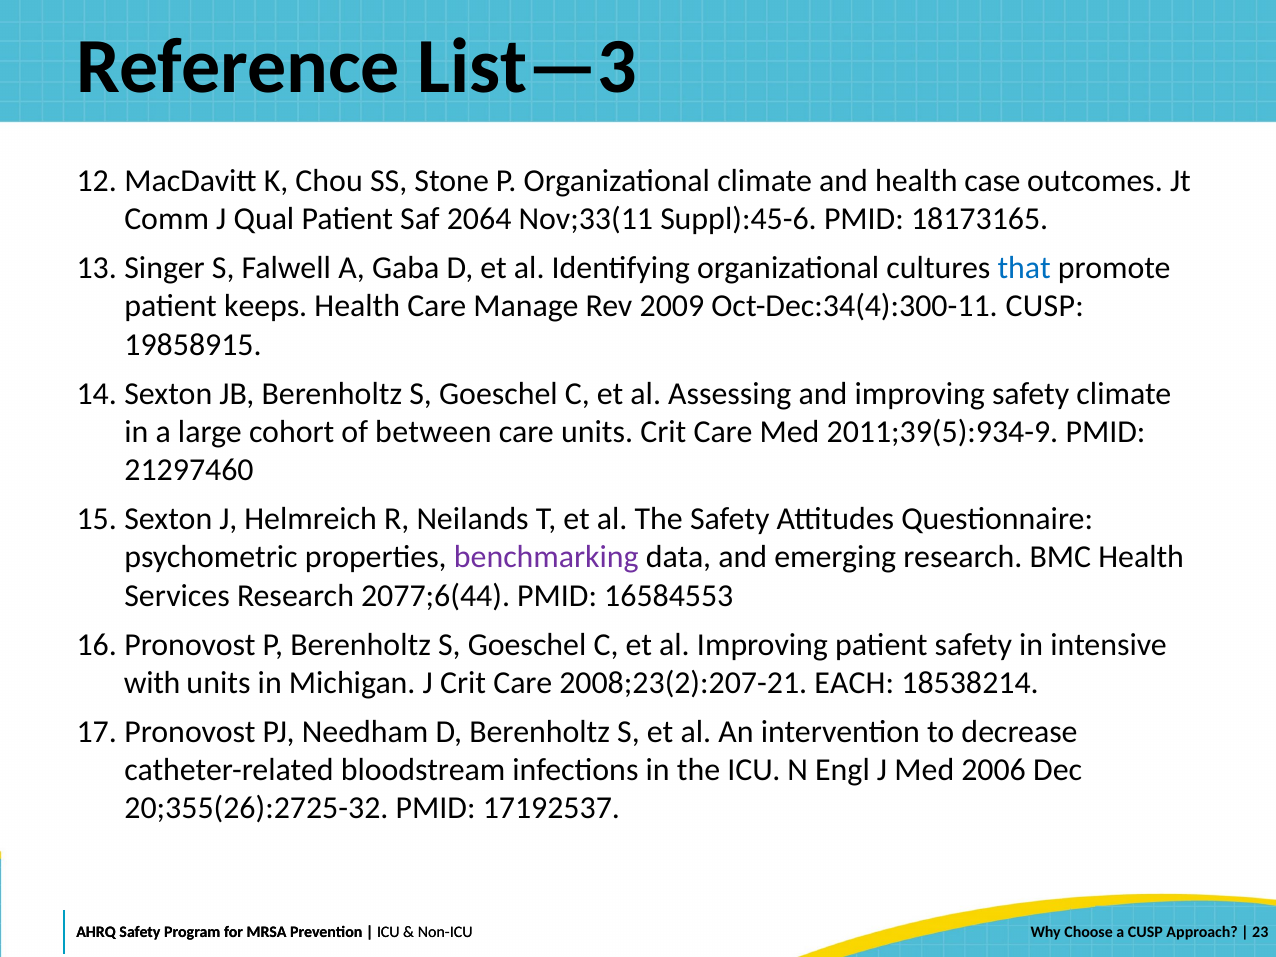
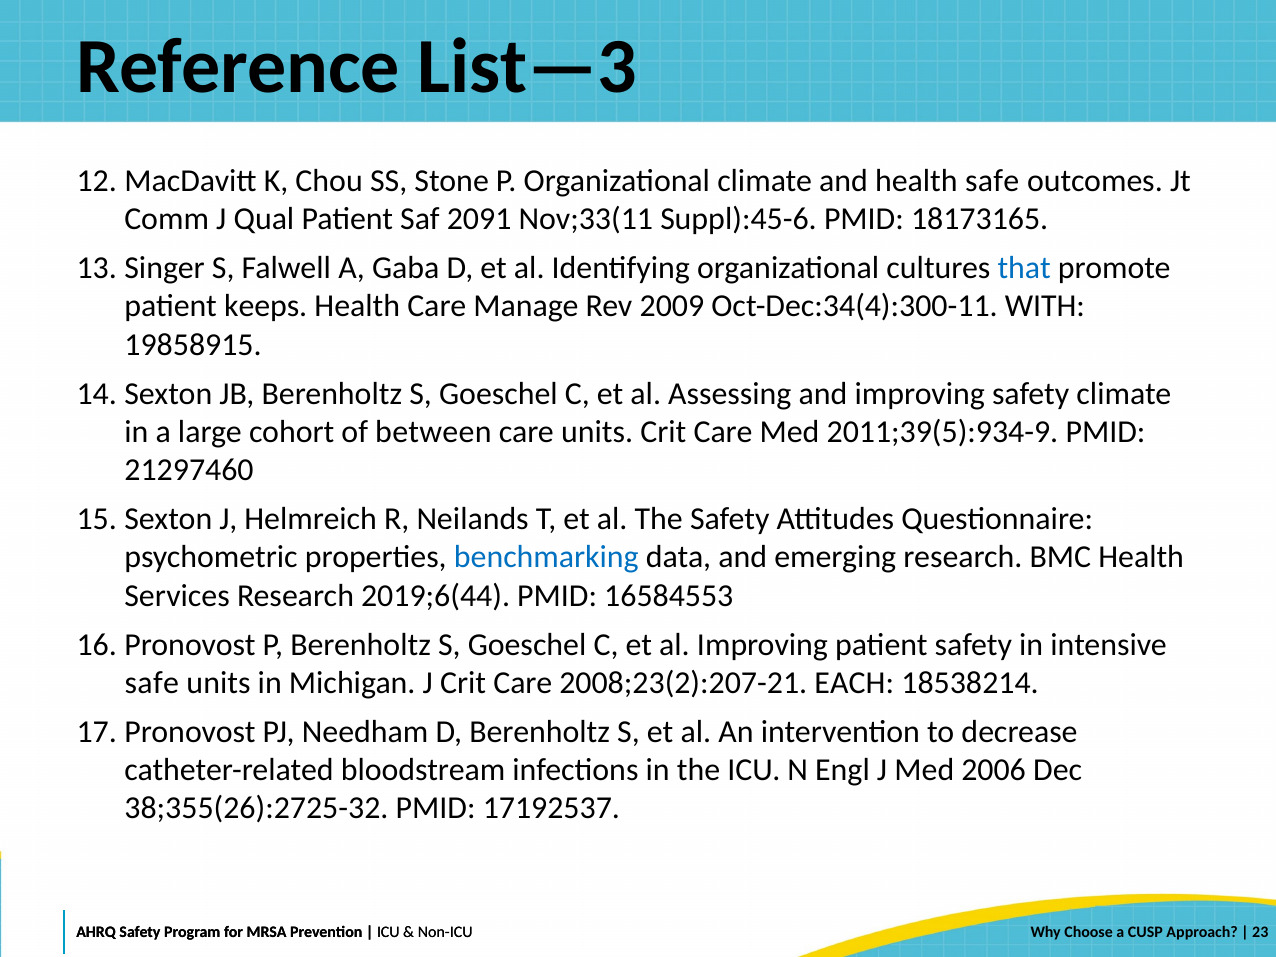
health case: case -> safe (992, 181)
2064: 2064 -> 2091 (479, 219)
Oct-Dec:34(4):300-11 CUSP: CUSP -> WITH (1045, 306)
benchmarking colour: purple -> blue (546, 557)
2077;6(44: 2077;6(44 -> 2019;6(44 (436, 596)
with: with -> safe (152, 683)
20;355(26):2725-32: 20;355(26):2725-32 -> 38;355(26):2725-32 (256, 808)
